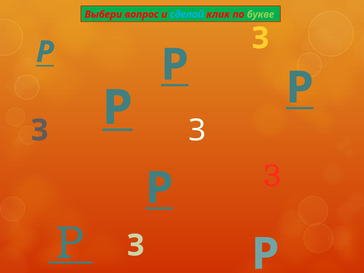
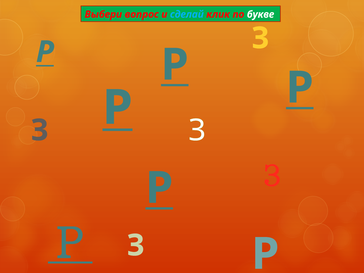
букве colour: light green -> white (261, 14)
